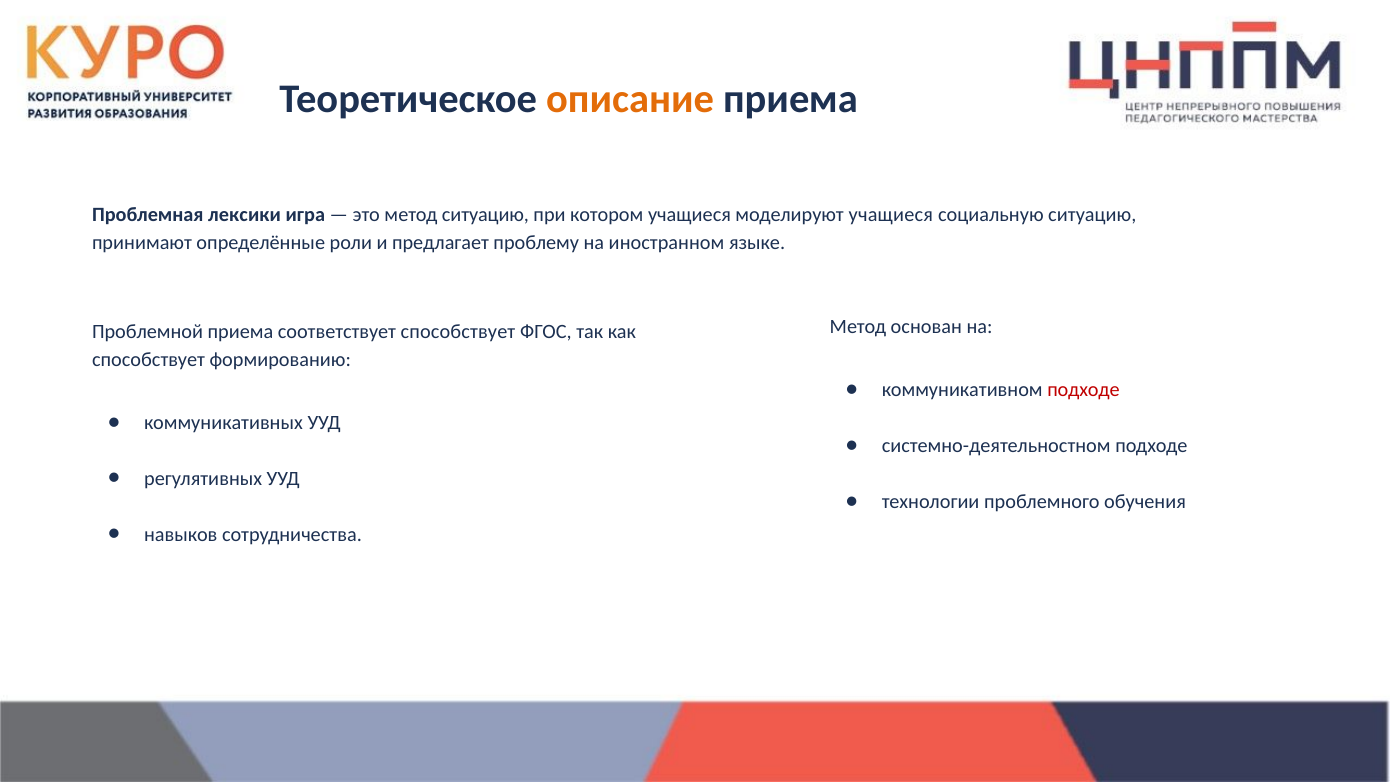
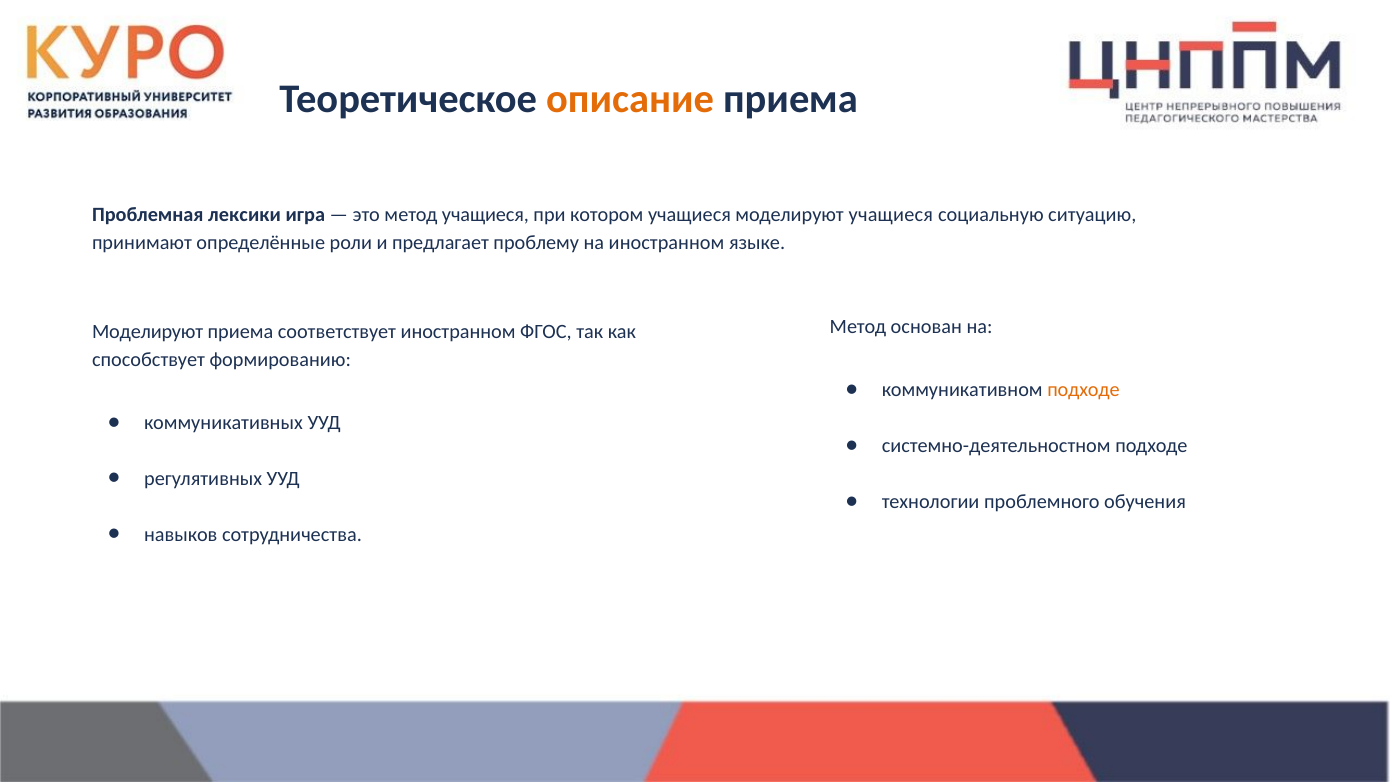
метод ситуацию: ситуацию -> учащиеся (485, 215)
Проблемной: Проблемной -> Моделируют (148, 332)
соответствует способствует: способствует -> иностранном (458, 332)
подходе colour: red -> orange (1083, 390)
